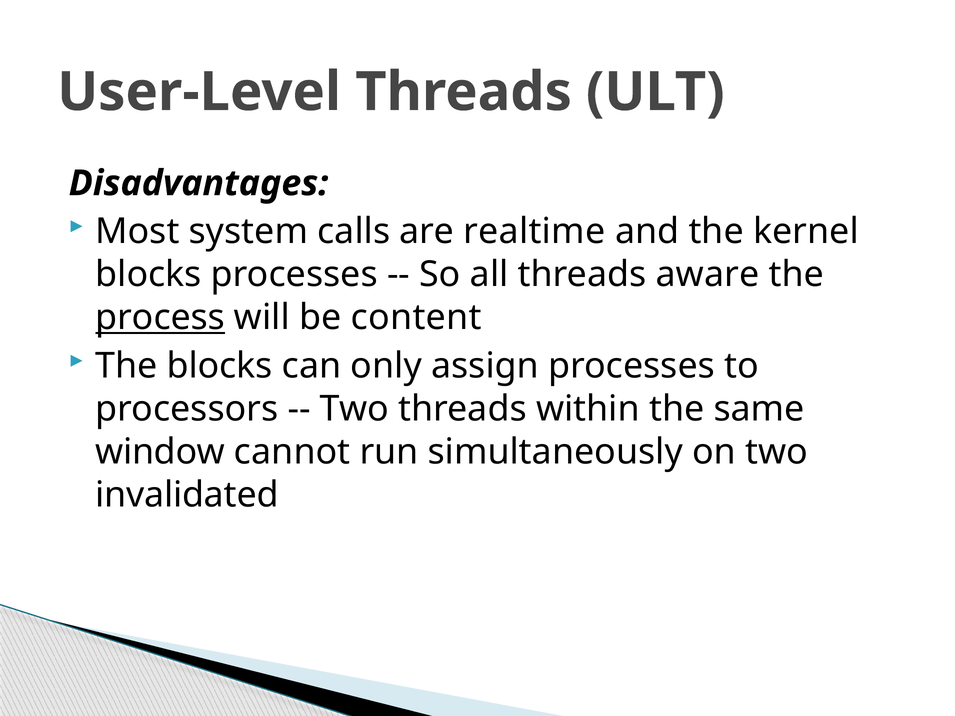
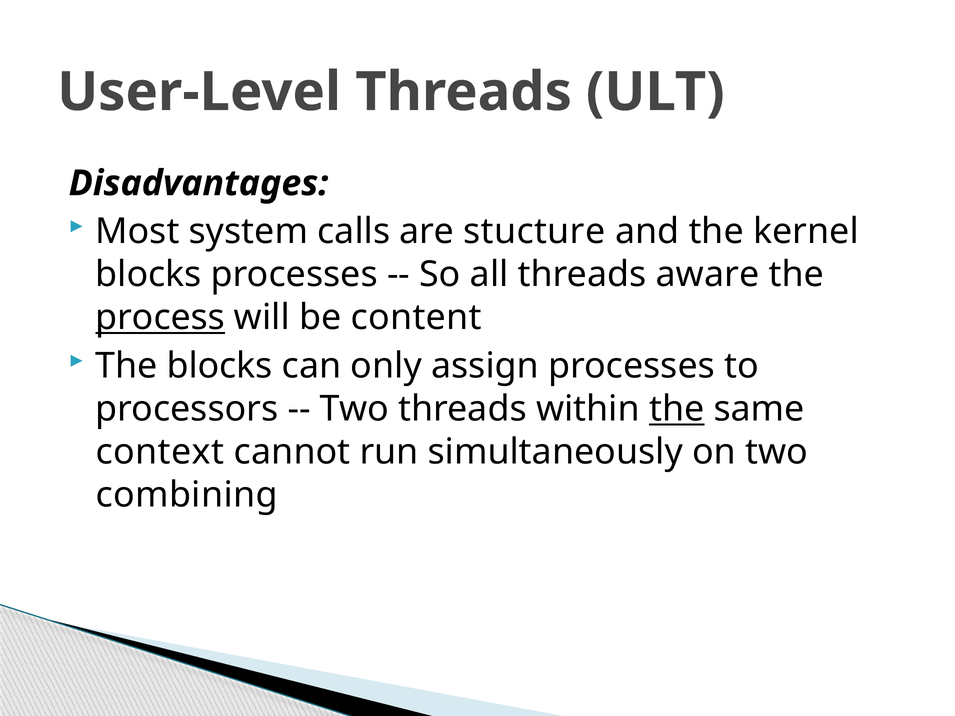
realtime: realtime -> stucture (534, 232)
the underline: none -> present (677, 409)
window: window -> context (160, 452)
invalidated: invalidated -> combining (187, 495)
